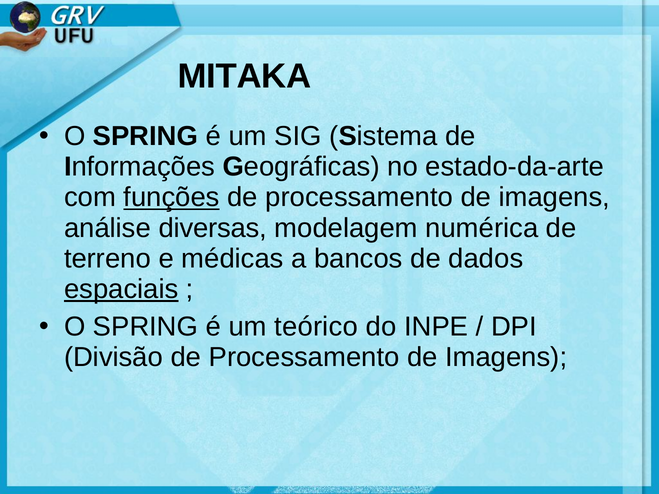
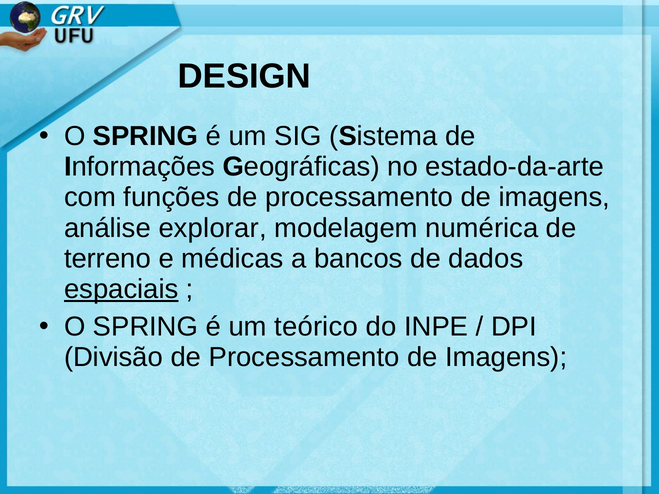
MITAKA: MITAKA -> DESIGN (244, 76)
funções underline: present -> none (171, 197)
diversas: diversas -> explorar (213, 228)
